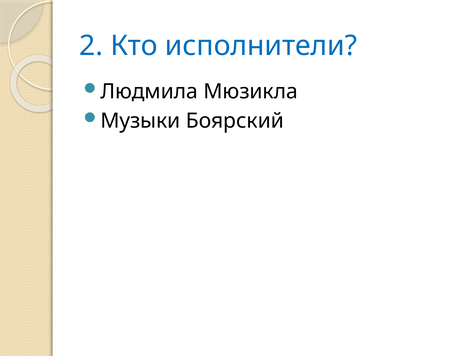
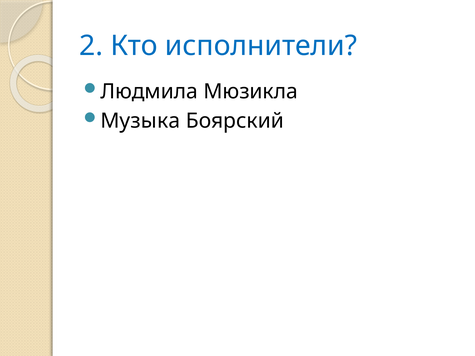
Музыки: Музыки -> Музыка (140, 121)
